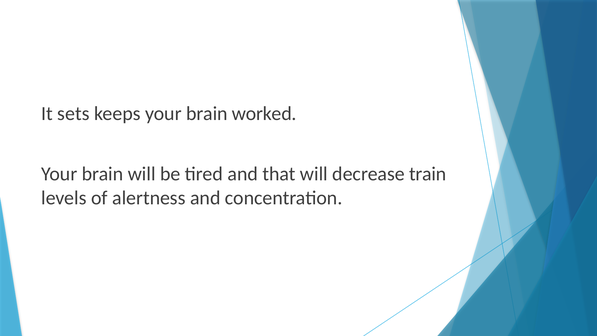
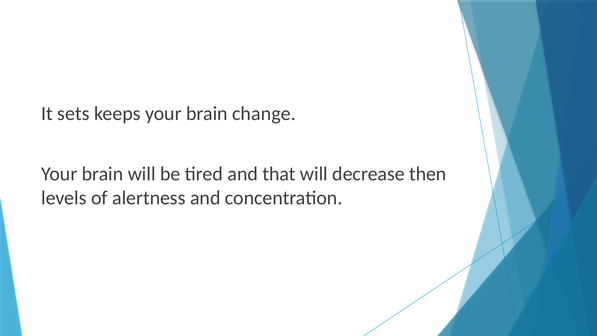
worked: worked -> change (264, 114)
train: train -> then (428, 174)
